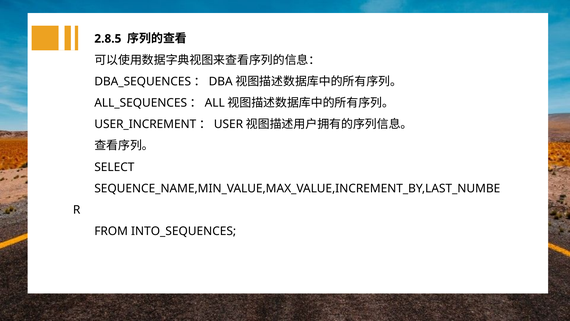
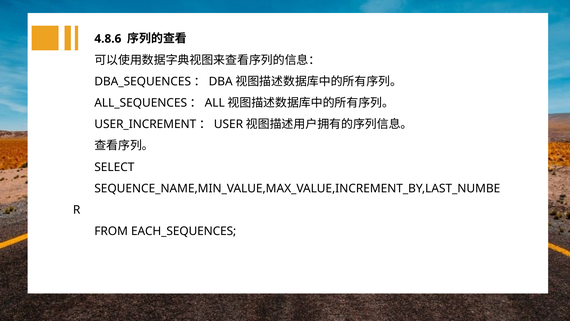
2.8.5: 2.8.5 -> 4.8.6 (108, 39)
INTO_SEQUENCES: INTO_SEQUENCES -> EACH_SEQUENCES (184, 231)
